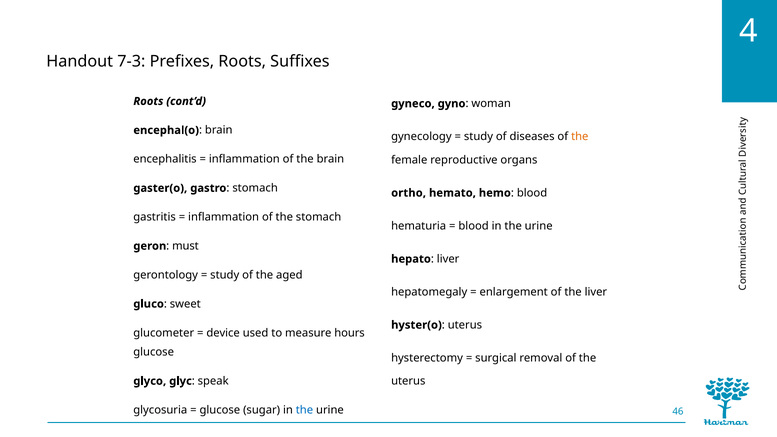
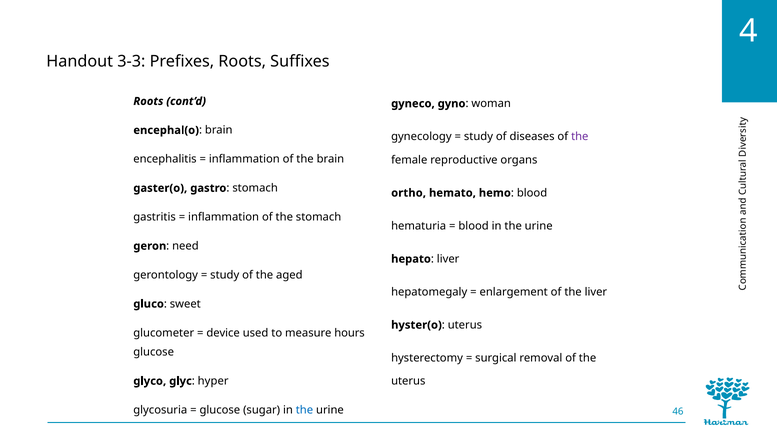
7-3: 7-3 -> 3-3 (131, 61)
the colour: orange -> purple (580, 137)
must: must -> need (185, 246)
speak: speak -> hyper (213, 381)
